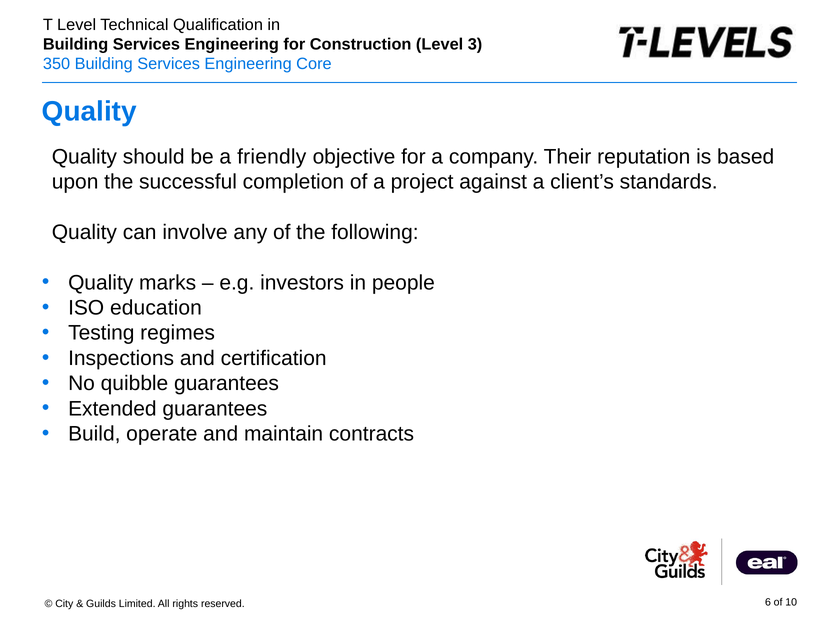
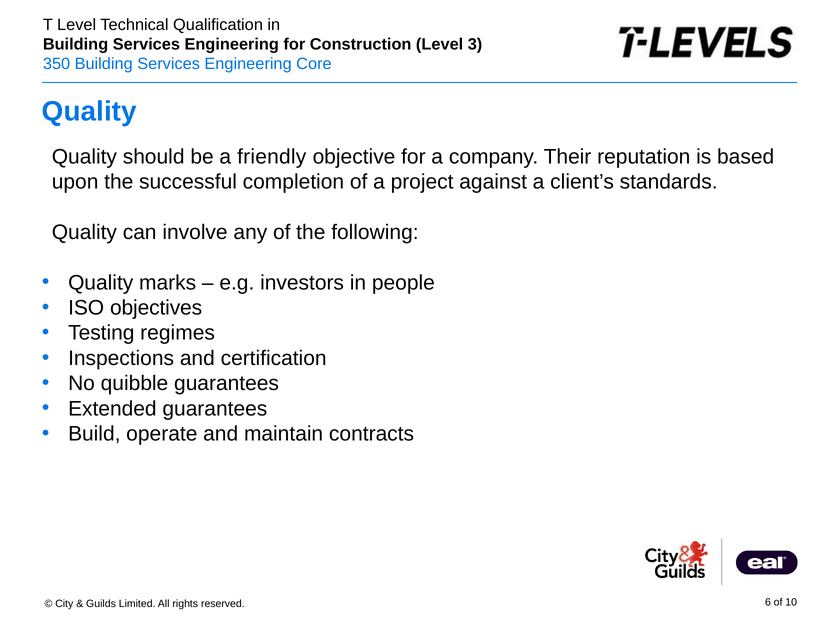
education: education -> objectives (156, 307)
